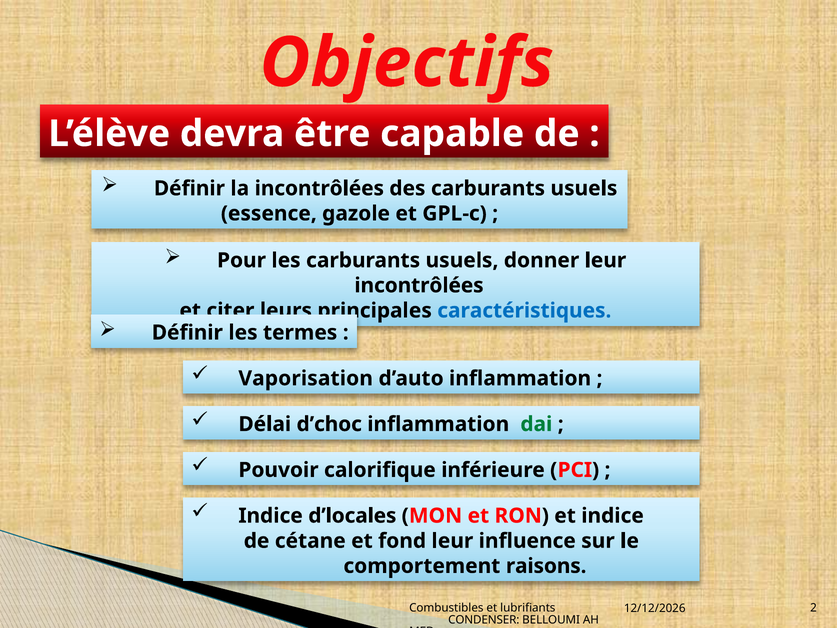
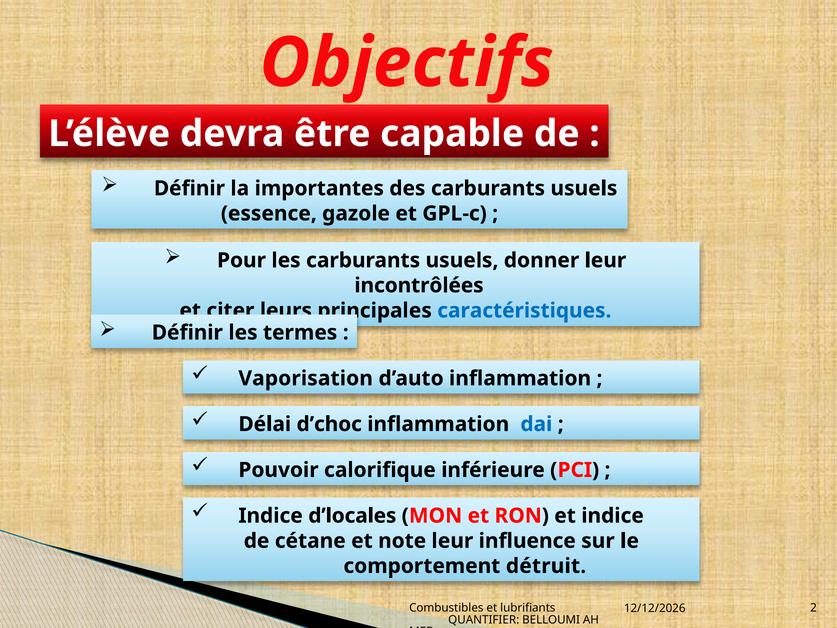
la incontrôlées: incontrôlées -> importantes (319, 188)
dai colour: green -> blue (536, 424)
fond: fond -> note (402, 541)
raisons: raisons -> détruit (546, 566)
CONDENSER: CONDENSER -> QUANTIFIER (484, 619)
